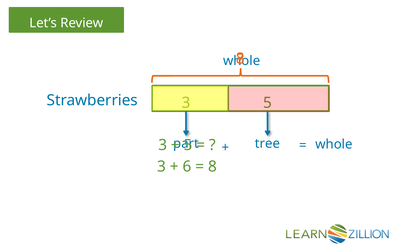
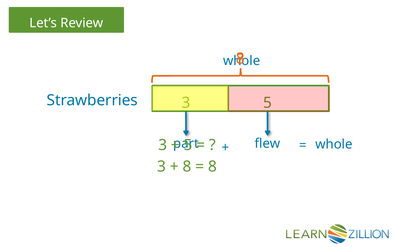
tree: tree -> flew (268, 143)
6: 6 -> 8 (187, 166)
